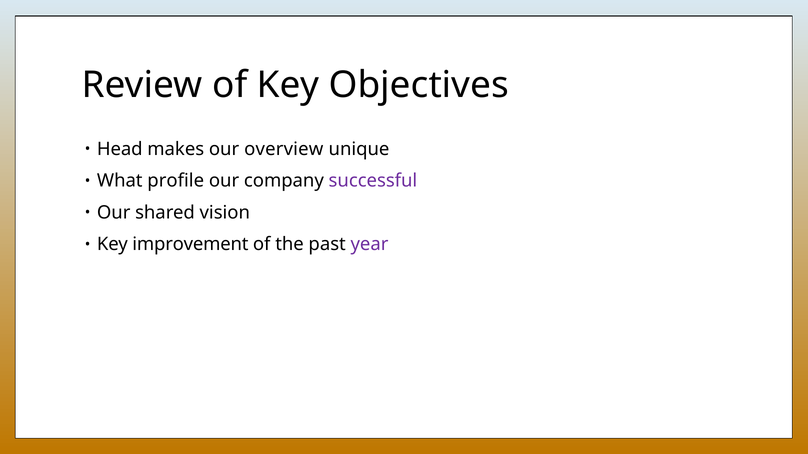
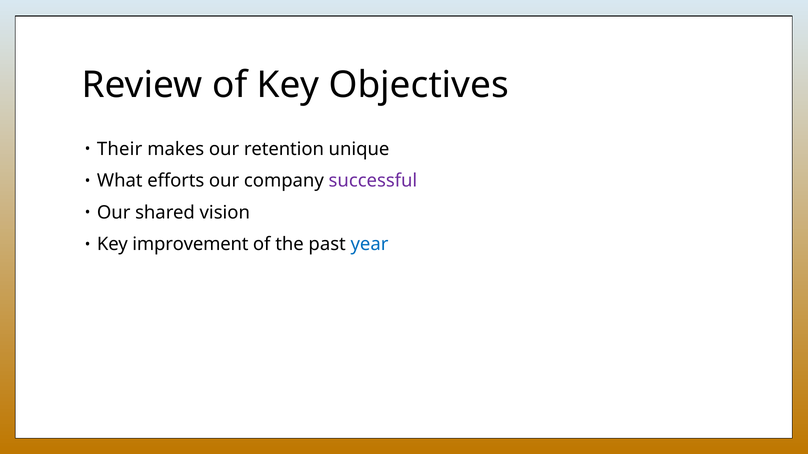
Head: Head -> Their (120, 149)
overview: overview -> retention (284, 149)
profile: profile -> efforts (176, 181)
year colour: purple -> blue (369, 245)
